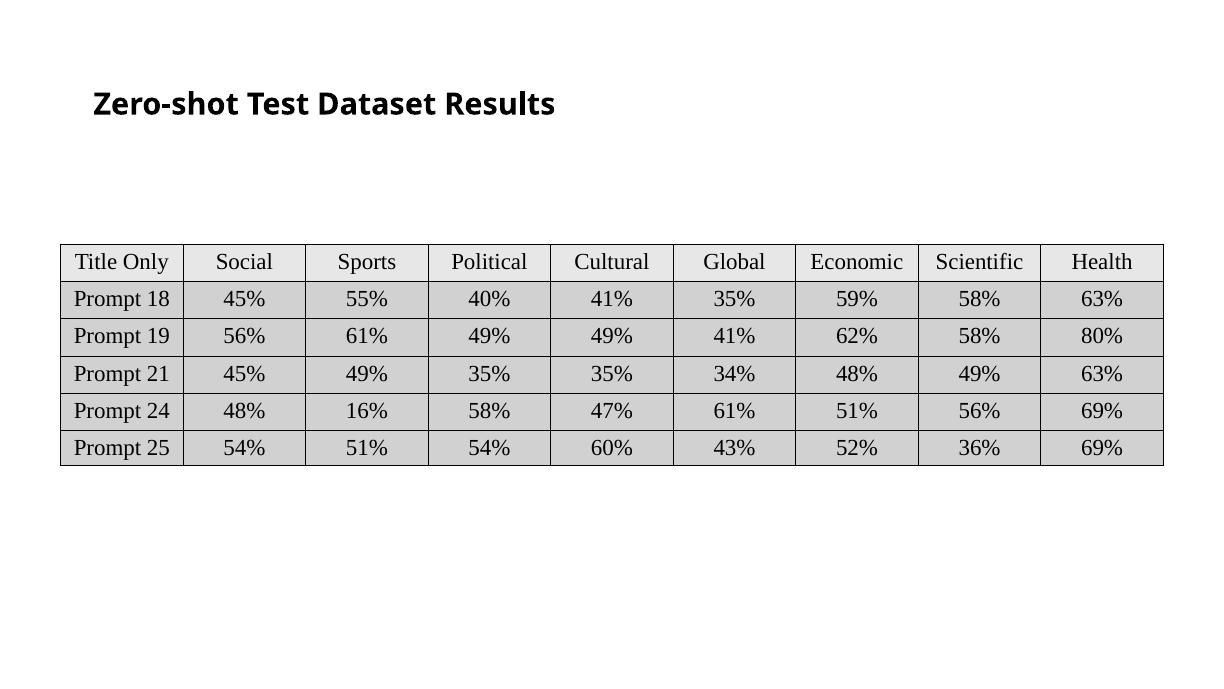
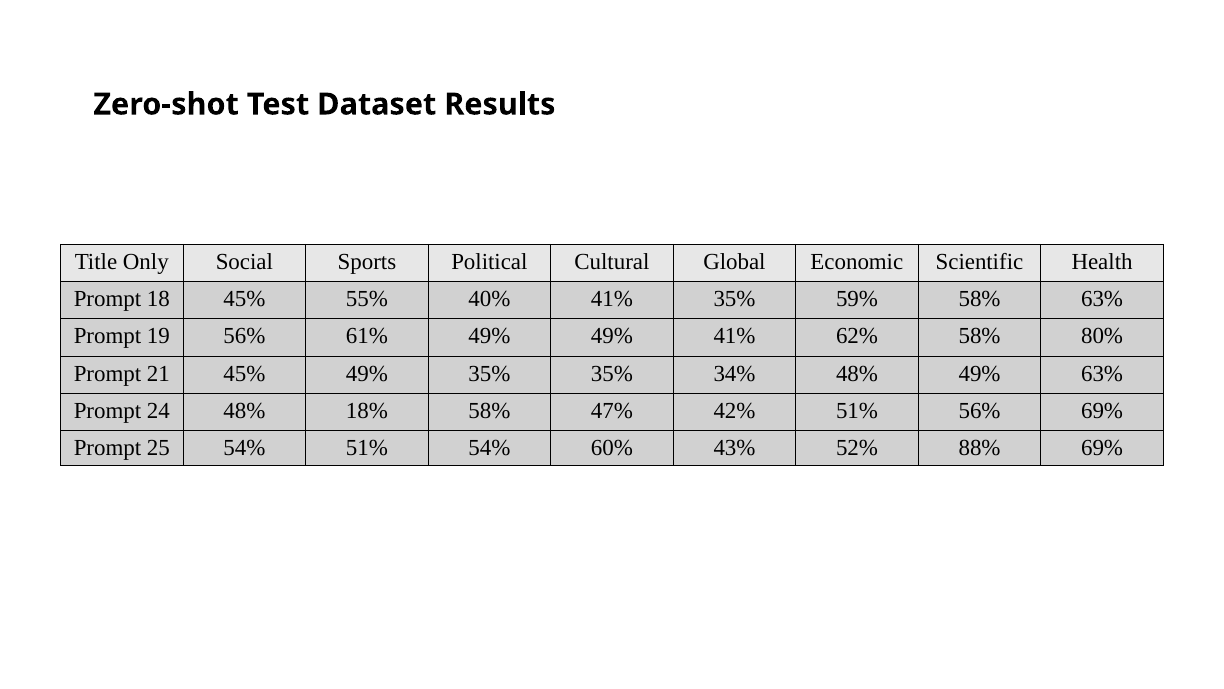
16%: 16% -> 18% (367, 411)
47% 61%: 61% -> 42% (735, 411)
36%: 36% -> 88% (980, 448)
